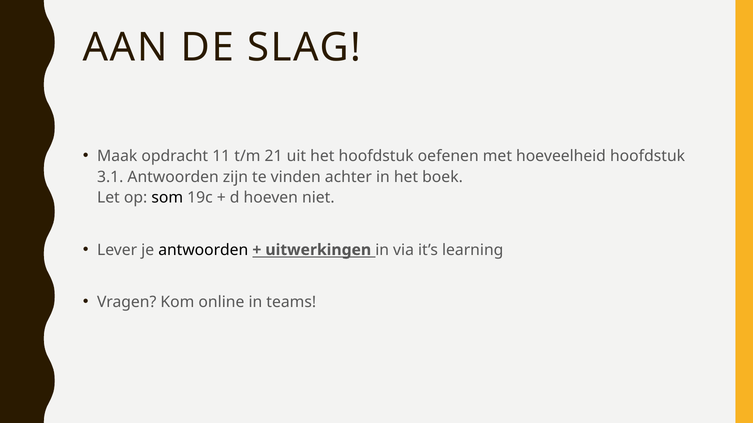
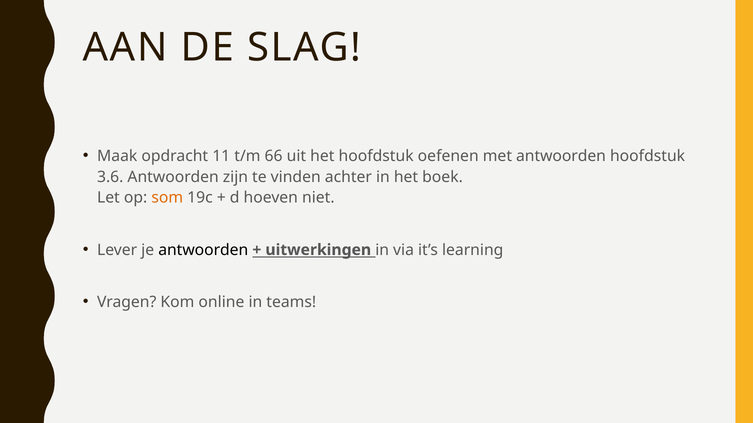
21: 21 -> 66 (274, 156)
met hoeveelheid: hoeveelheid -> antwoorden (561, 156)
3.1: 3.1 -> 3.6 (110, 177)
som colour: black -> orange (167, 198)
